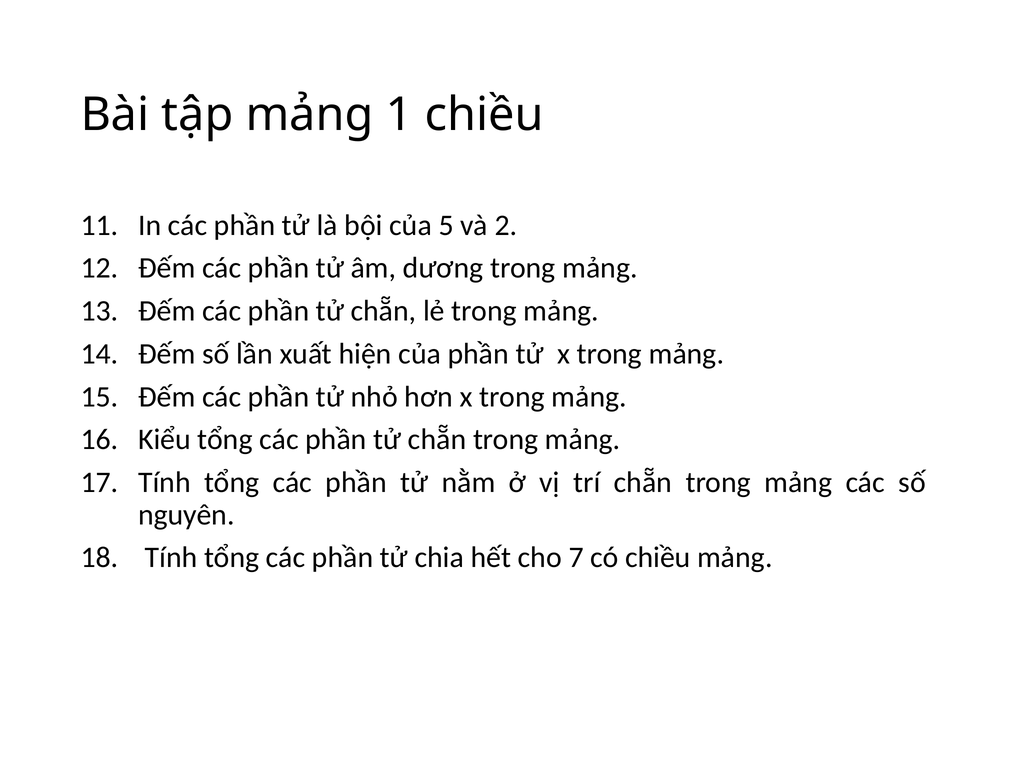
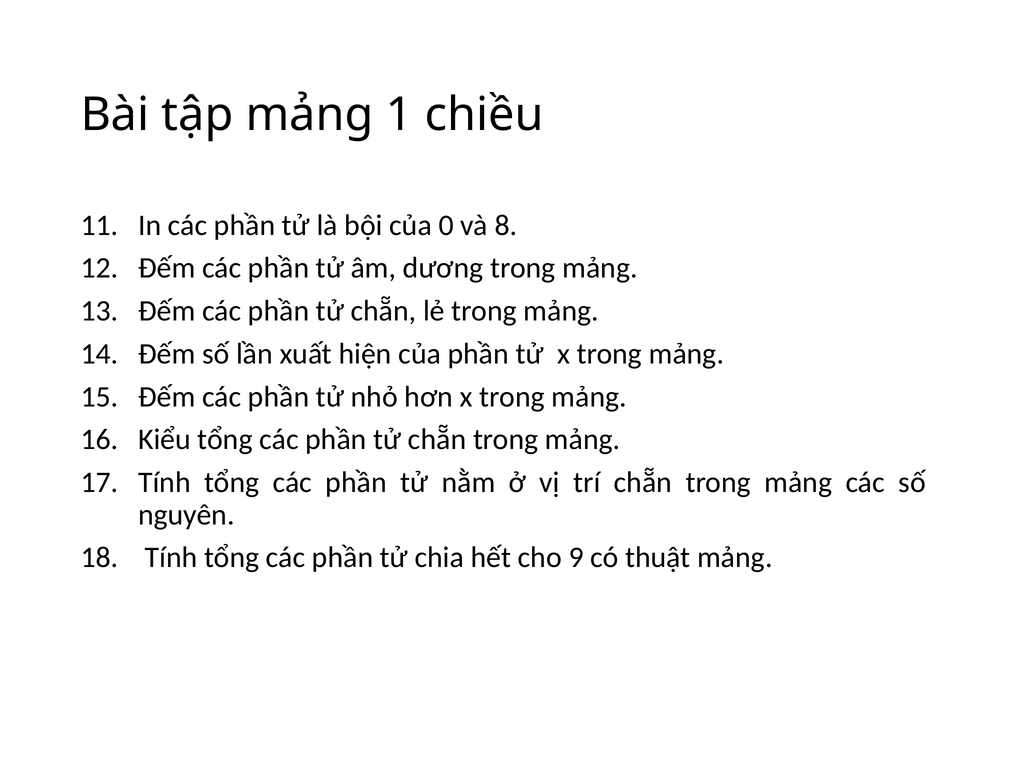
5: 5 -> 0 (446, 225)
2: 2 -> 8 (506, 225)
7: 7 -> 9 (576, 558)
có chiều: chiều -> thuật (658, 558)
